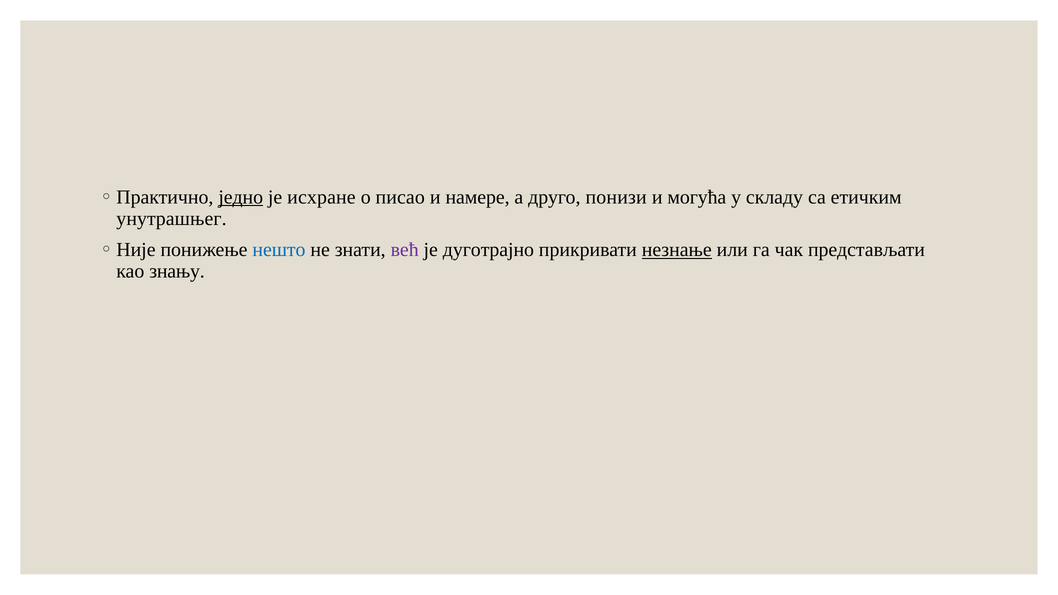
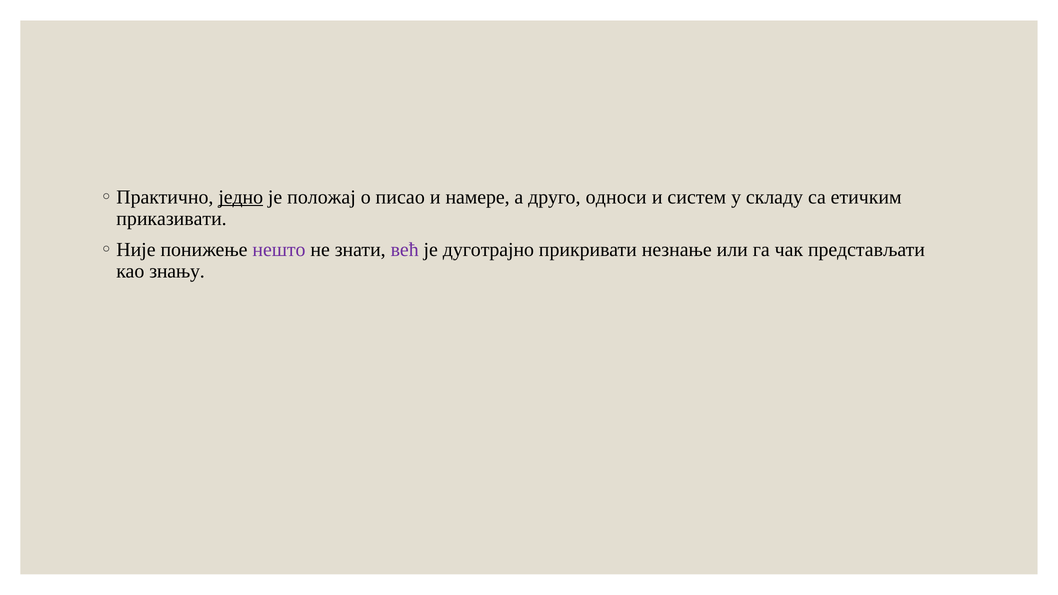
исхрaне: исхрaне -> положај (322, 197)
понизи: понизи -> односи (616, 197)
могућа: могућа -> систем (697, 197)
унутрашњег: унутрашњег -> приказивати (172, 219)
нешто colour: blue -> purple (279, 250)
незнање underline: present -> none (677, 250)
